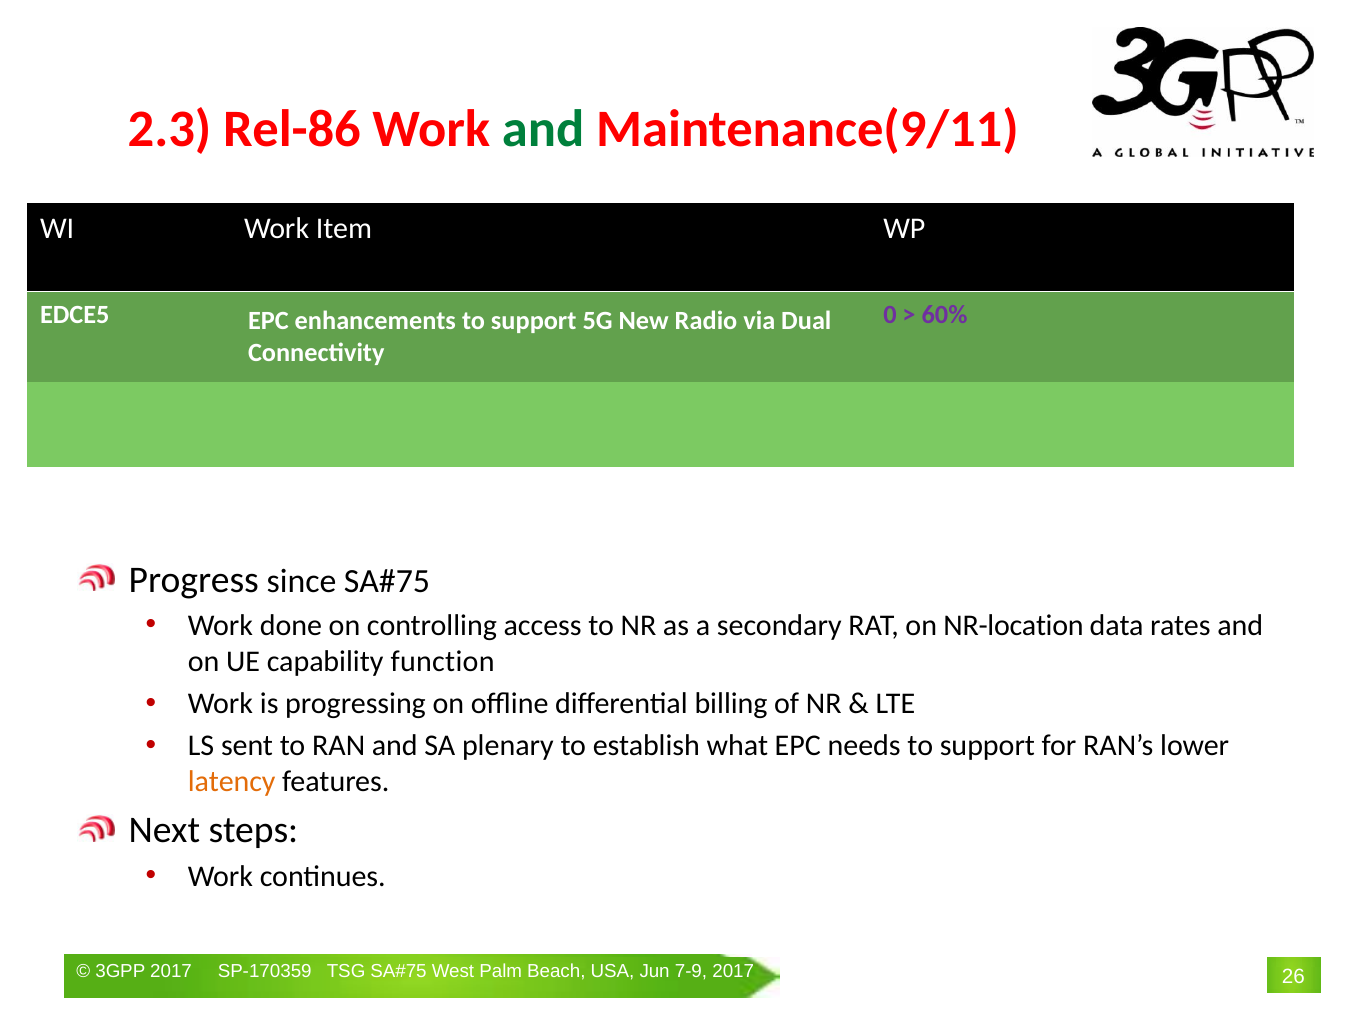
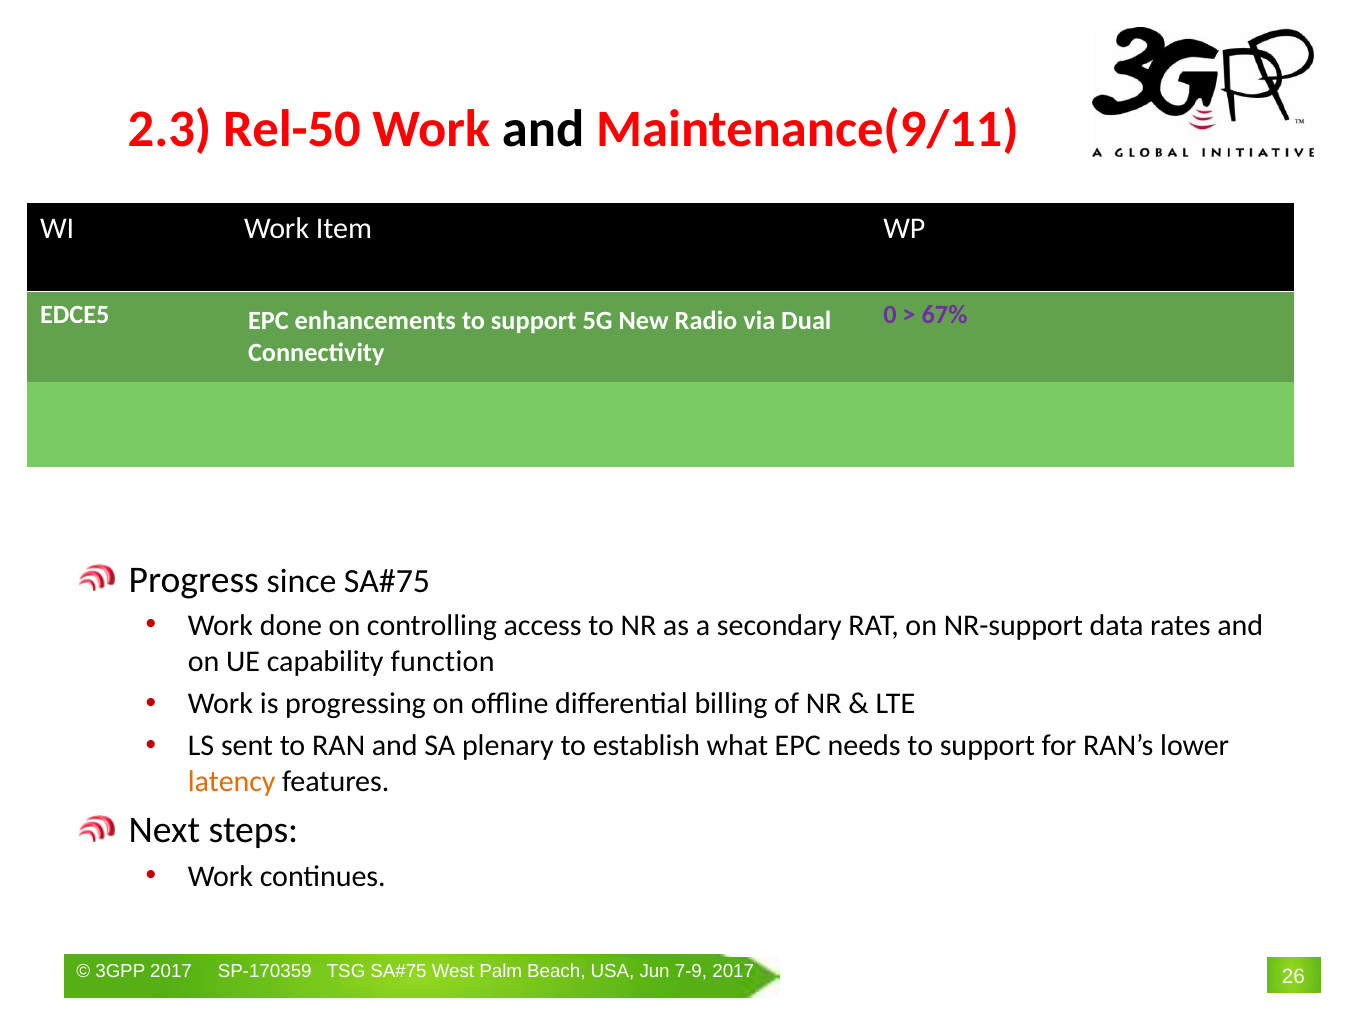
Rel-86: Rel-86 -> Rel-50 (292, 129)
and colour: green -> black (543, 129)
60%: 60% -> 67% (945, 315)
NR-location: NR-location -> NR-support (1013, 626)
